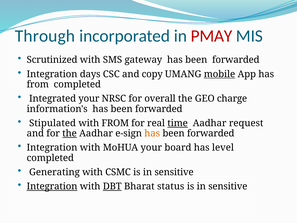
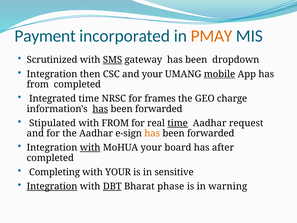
Through: Through -> Payment (45, 36)
PMAY colour: red -> orange (212, 36)
SMS underline: none -> present (112, 60)
gateway has been forwarded: forwarded -> dropdown (236, 60)
days: days -> then (90, 74)
and copy: copy -> your (152, 74)
Integrated your: your -> time (89, 99)
overall: overall -> frames (160, 99)
has underline: none -> present (100, 109)
the underline: present -> none (70, 133)
with underline: none -> present (90, 147)
level: level -> after (223, 147)
Generating: Generating -> Completing (54, 172)
with CSMC: CSMC -> YOUR (118, 172)
status: status -> phase (171, 186)
sensitive: sensitive -> warning (228, 186)
